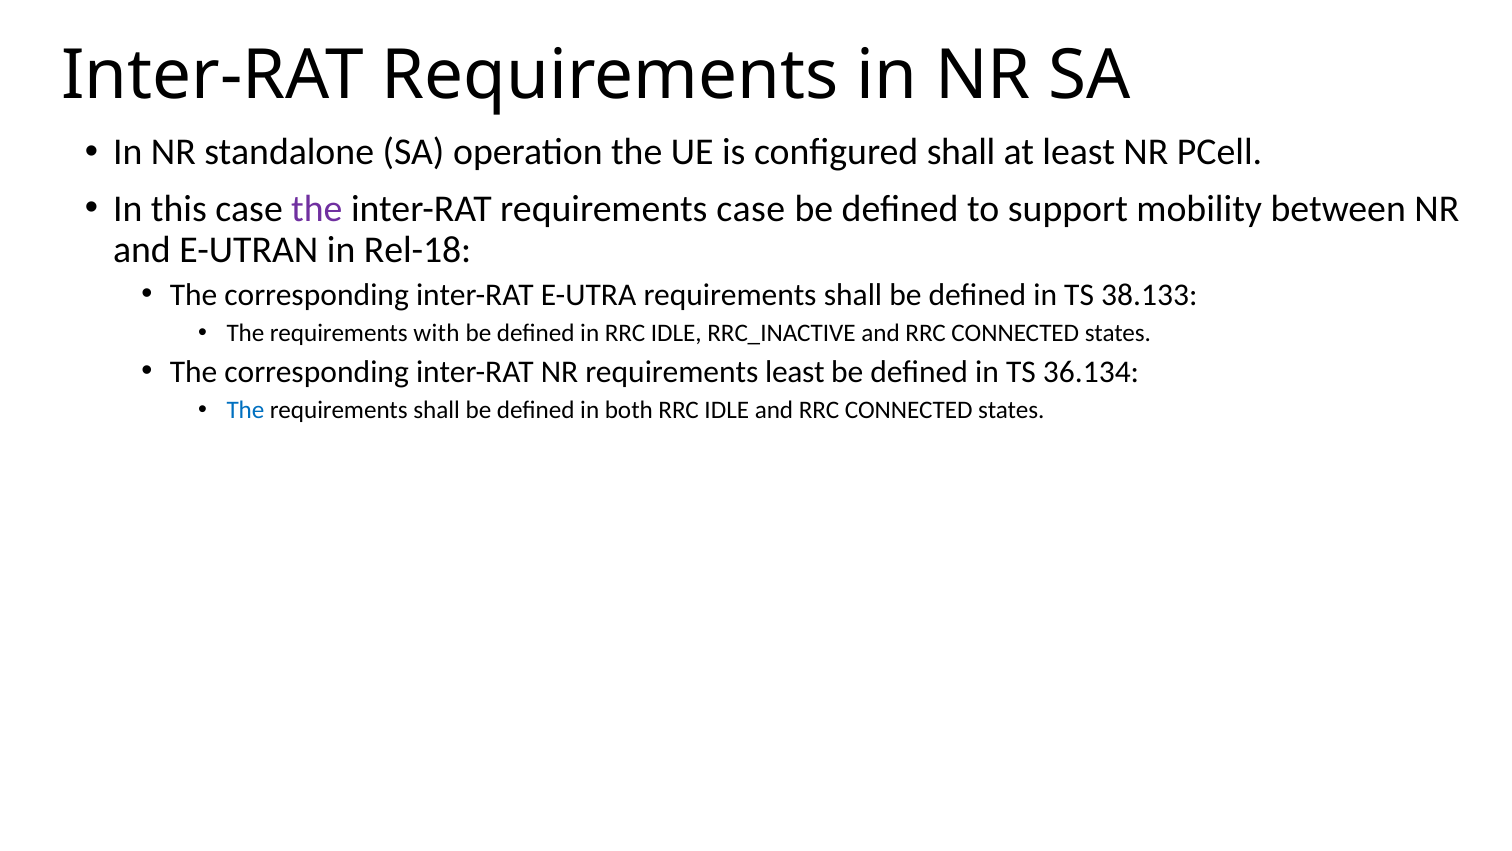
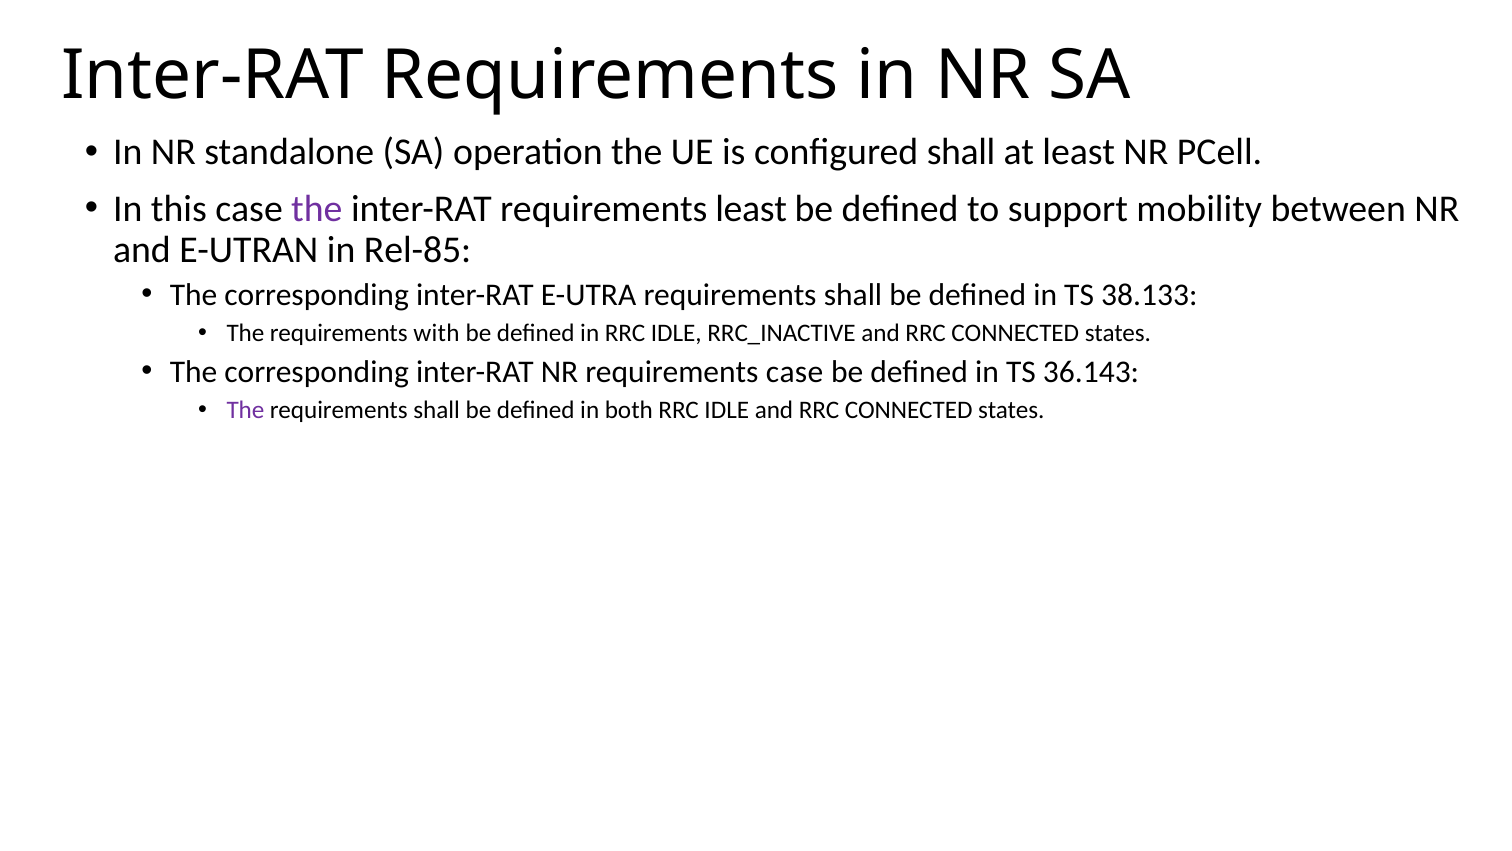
requirements case: case -> least (751, 209)
Rel-18: Rel-18 -> Rel-85 (418, 249)
requirements least: least -> case (795, 372)
36.134: 36.134 -> 36.143 (1091, 372)
The colour: blue -> purple (245, 410)
